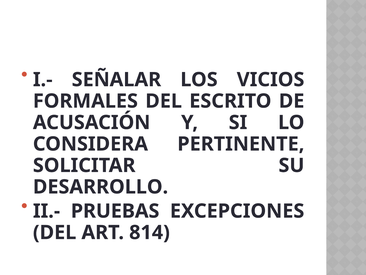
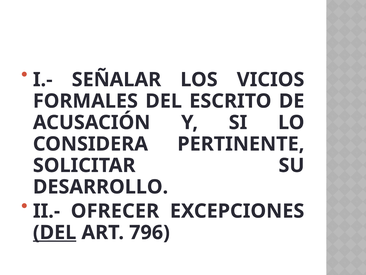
PRUEBAS: PRUEBAS -> OFRECER (115, 211)
DEL underline: none -> present (55, 232)
814: 814 -> 796 (149, 232)
